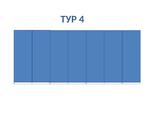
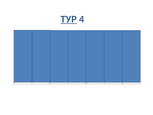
ТУР underline: none -> present (69, 19)
